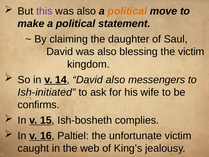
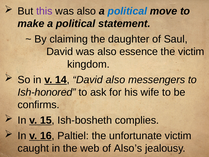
political colour: orange -> blue (127, 11)
blessing: blessing -> essence (139, 52)
Ish-initiated: Ish-initiated -> Ish-honored (47, 92)
King’s: King’s -> Also’s (128, 148)
